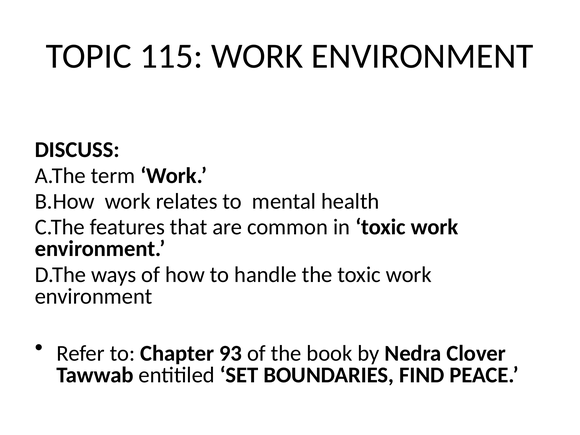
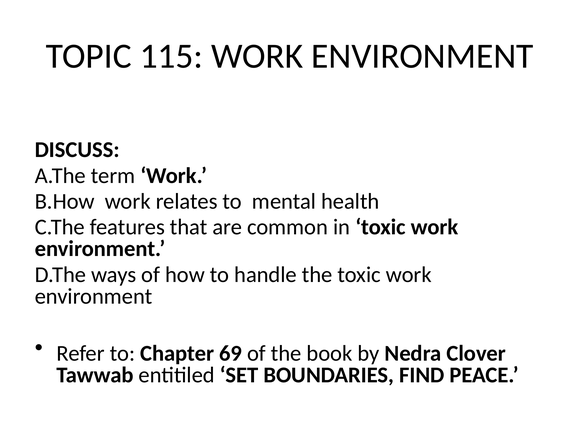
93: 93 -> 69 (231, 353)
